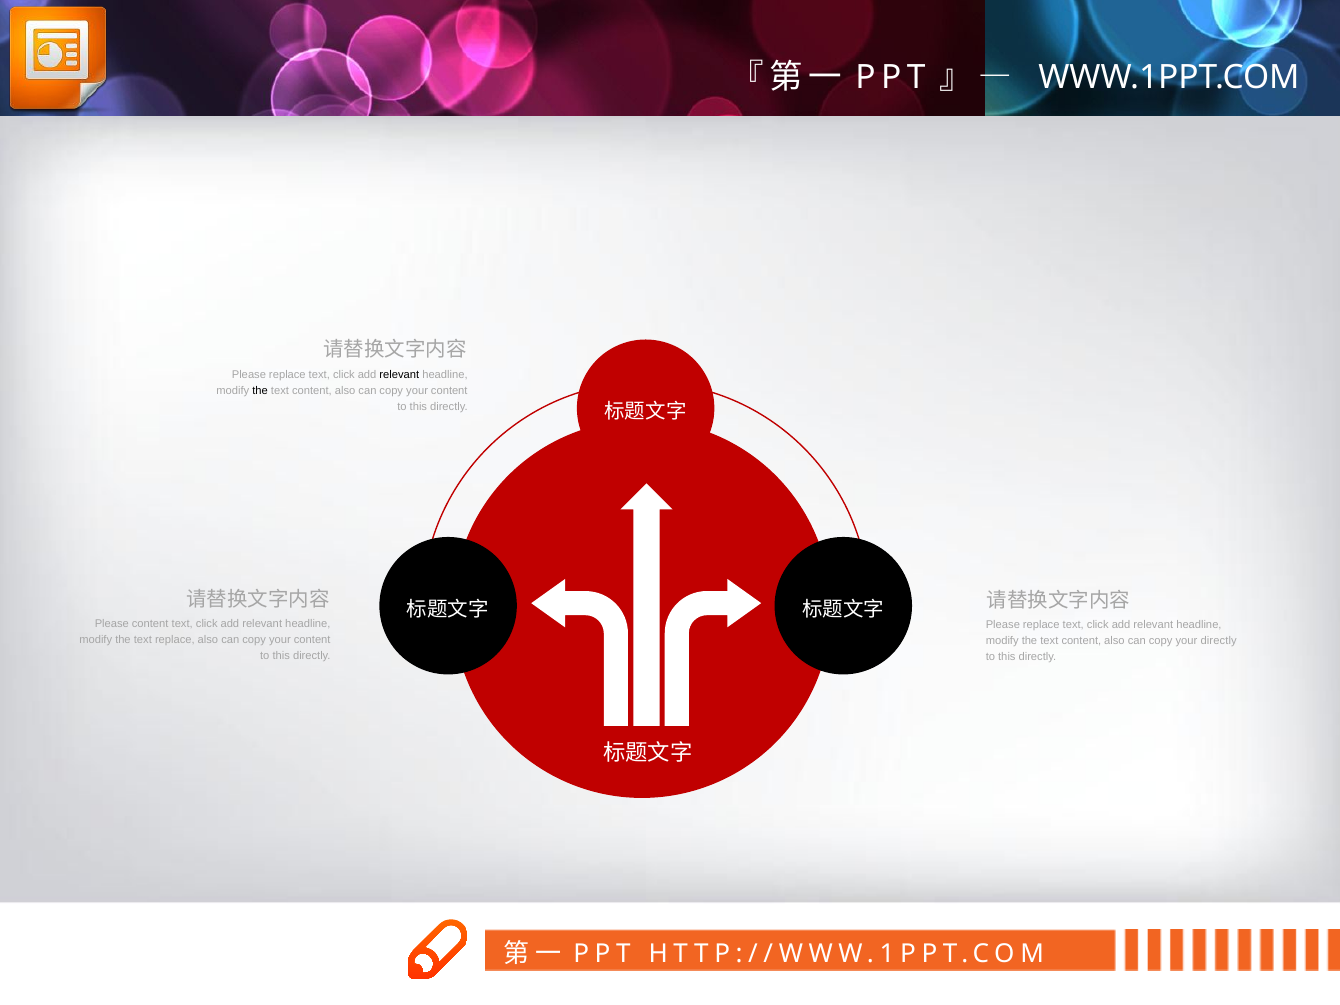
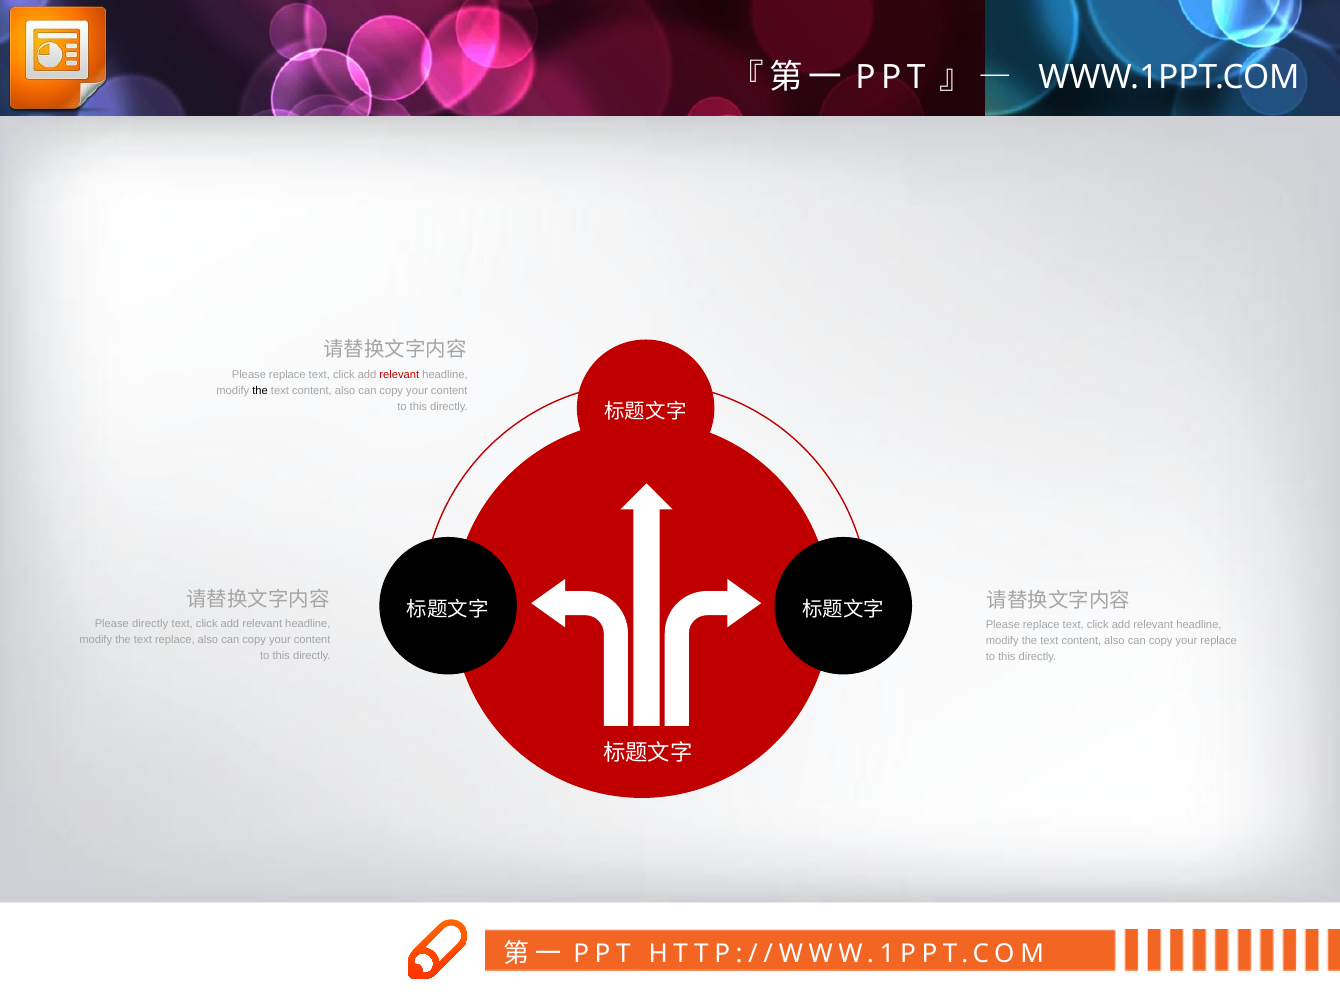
relevant colour: black -> red (399, 375)
Please content: content -> directly (150, 624)
your directly: directly -> replace (1219, 641)
